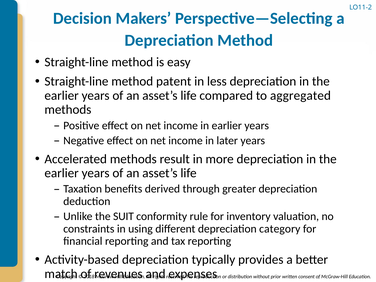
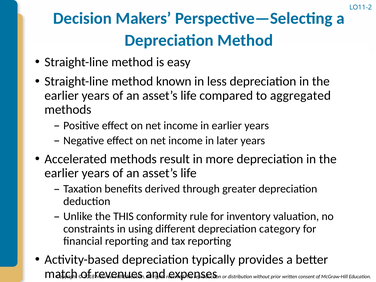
patent: patent -> known (174, 81)
SUIT: SUIT -> THIS (123, 216)
